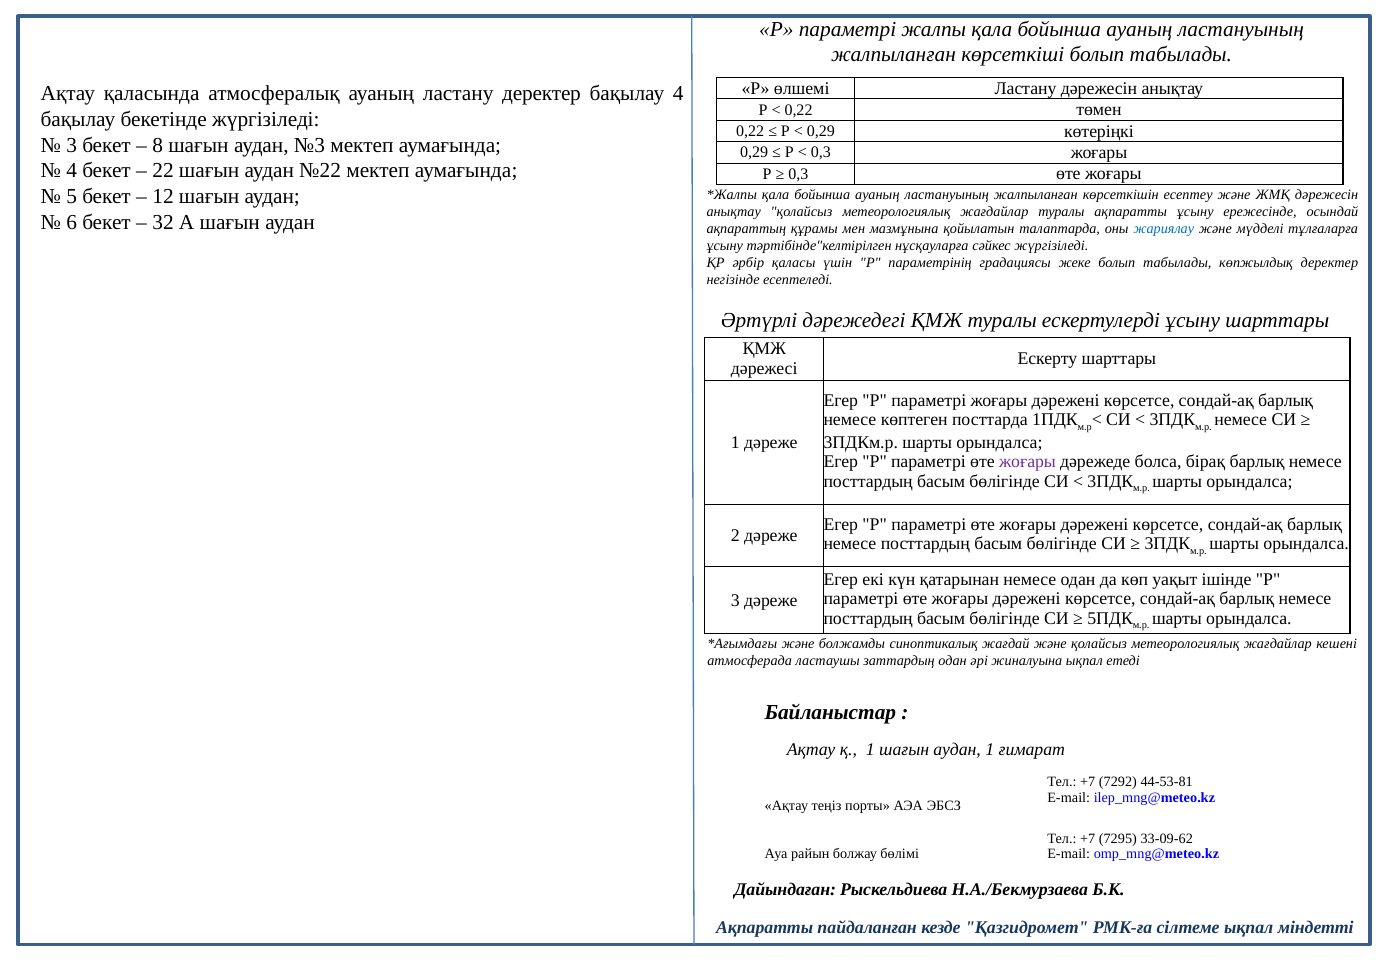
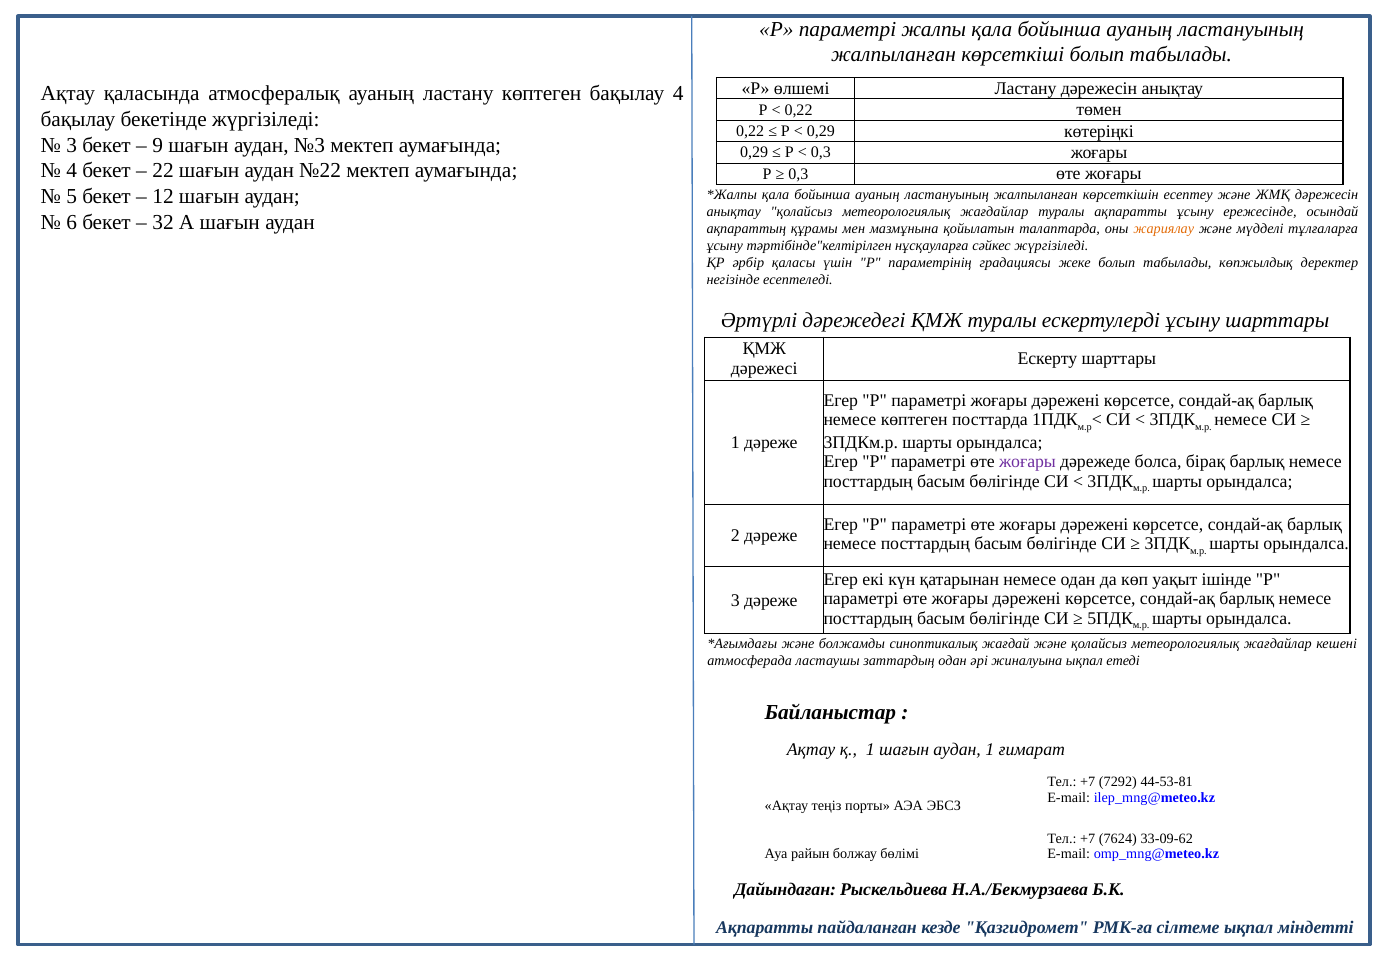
ластану деректер: деректер -> көптеген (542, 94)
8: 8 -> 9 (158, 145)
жариялау colour: blue -> orange (1164, 229)
7295: 7295 -> 7624 (1118, 838)
